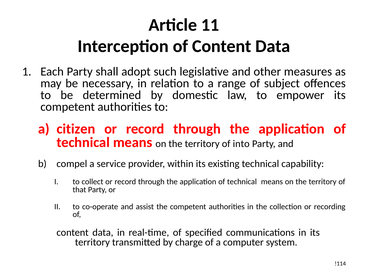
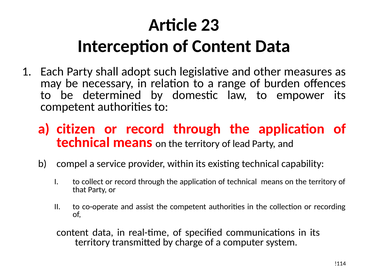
11: 11 -> 23 (210, 25)
subject: subject -> burden (282, 83)
into: into -> lead (241, 144)
